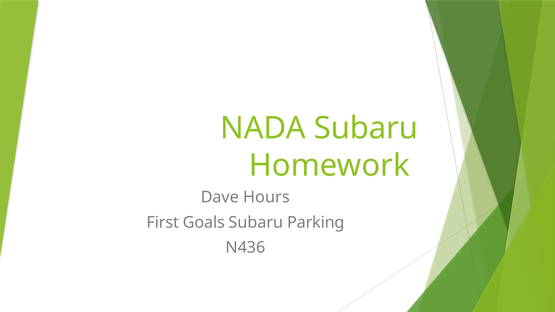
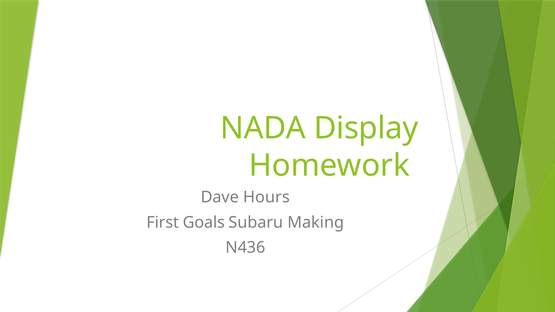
NADA Subaru: Subaru -> Display (366, 128)
Parking: Parking -> Making (316, 223)
